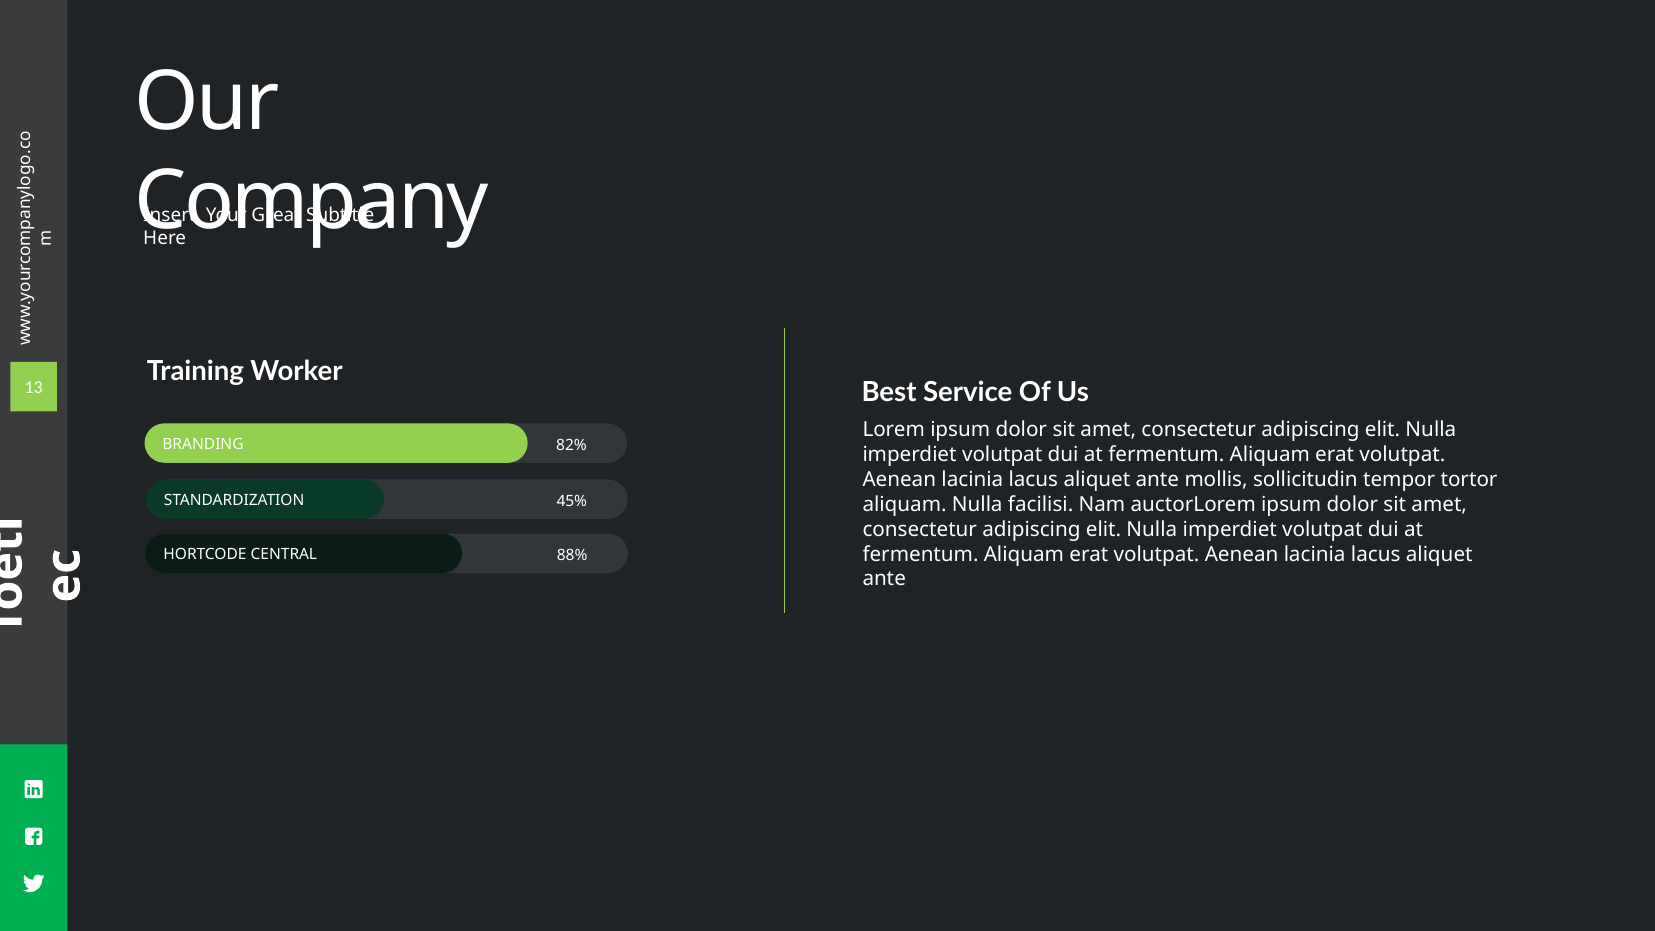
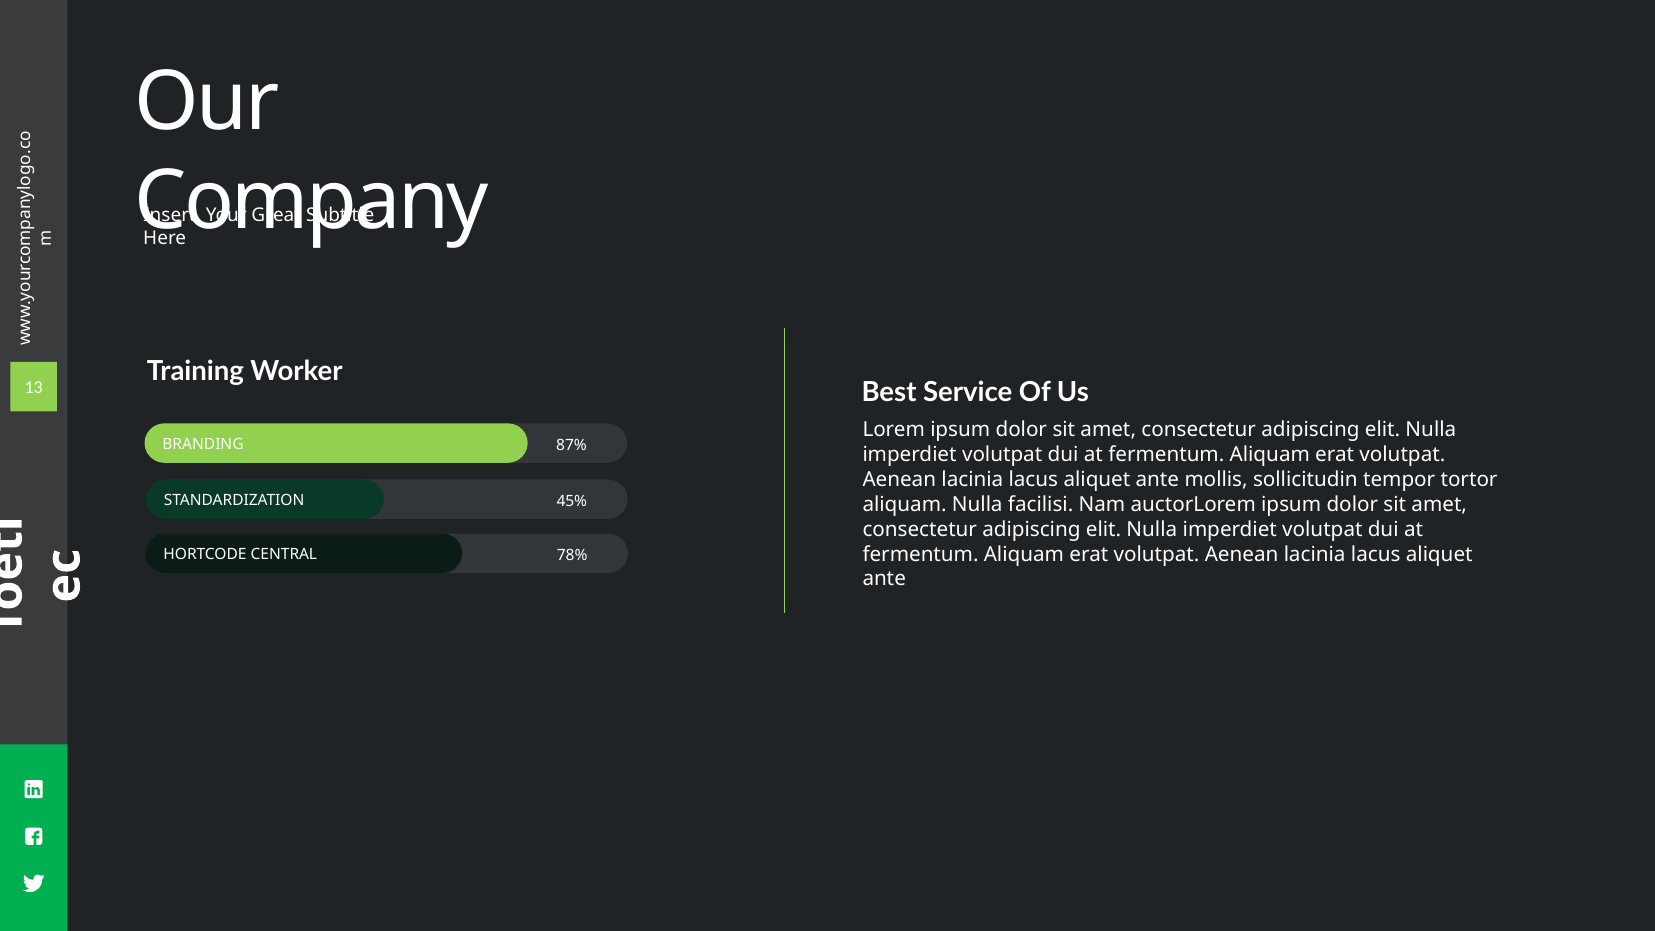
82%: 82% -> 87% (571, 445)
88%: 88% -> 78% (572, 555)
